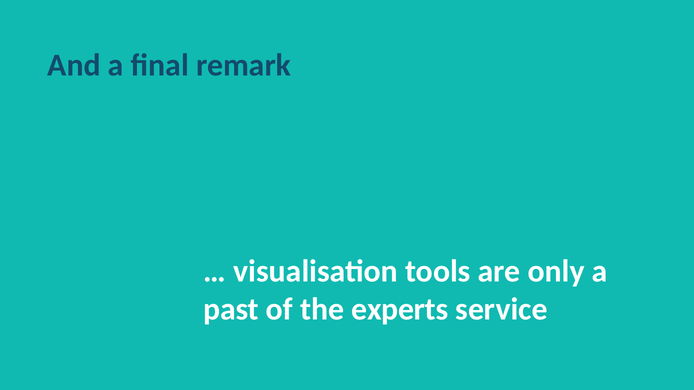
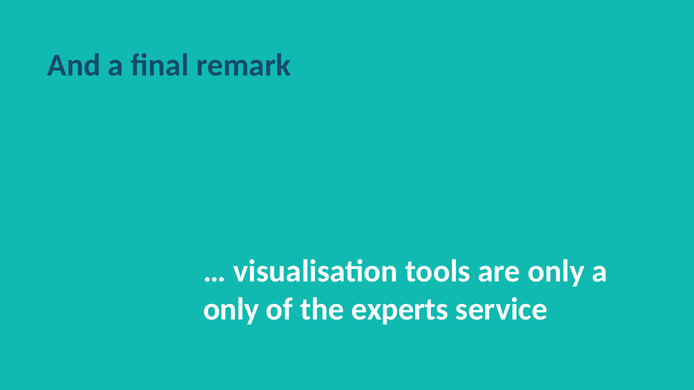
past: past -> only (231, 310)
